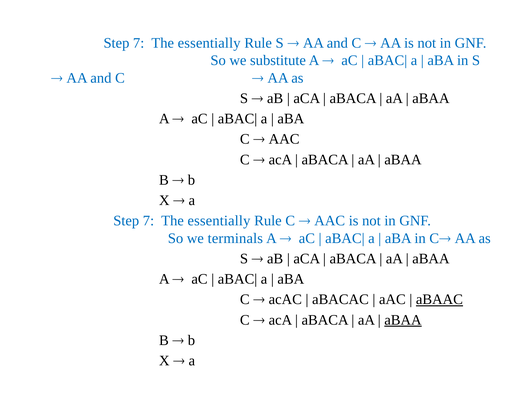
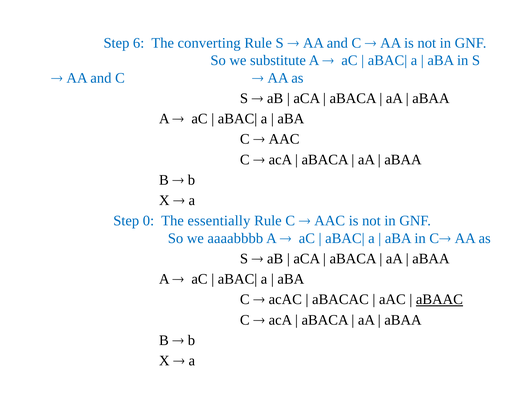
7: 7 -> 6 (139, 43)
essentially: essentially -> converting (209, 43)
7: 7 -> 0 (148, 221)
terminals: terminals -> aaaabbbb (235, 238)
aBAA underline: present -> none (403, 320)
